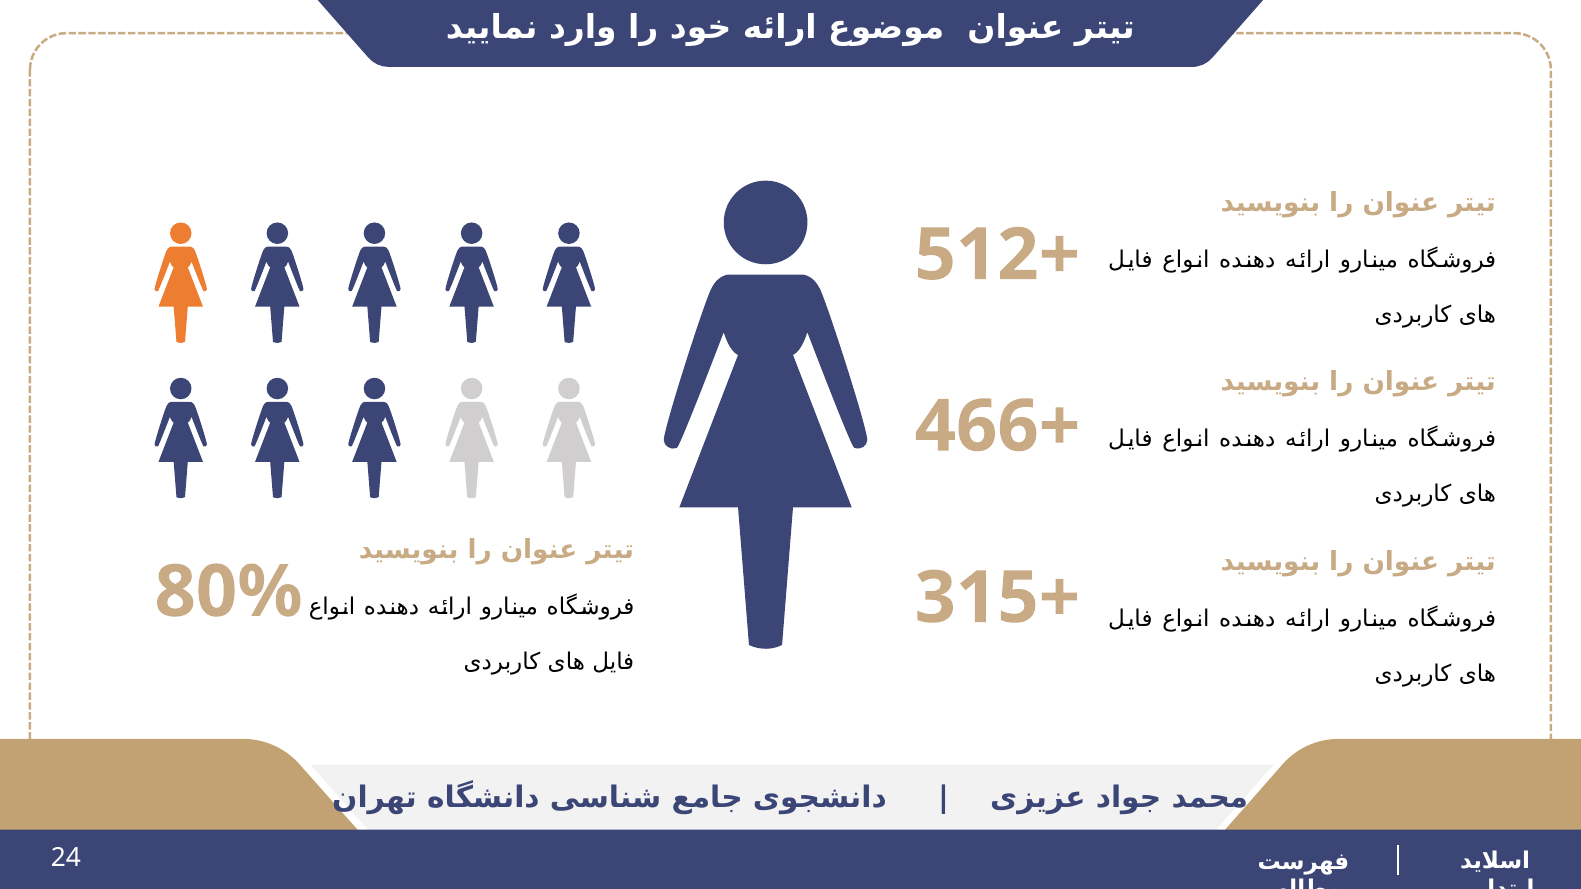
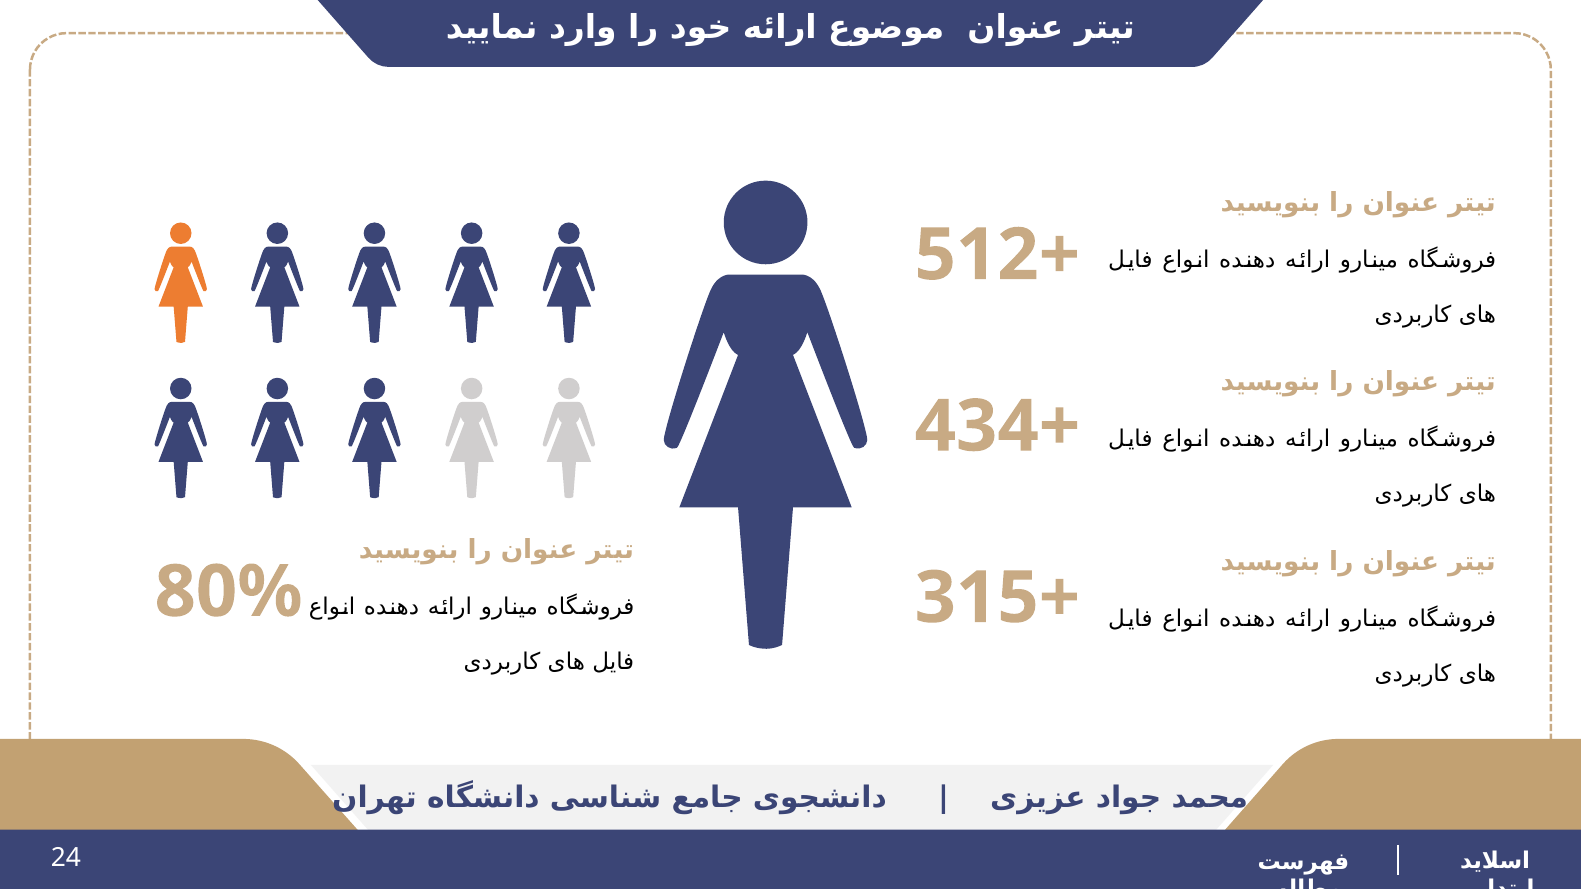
466+: 466+ -> 434+ (997, 427)
